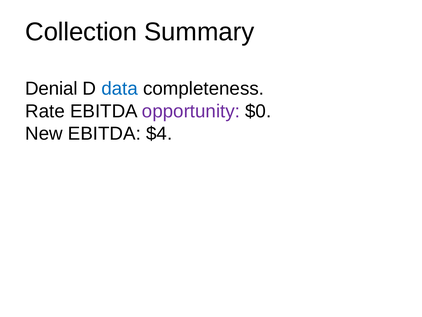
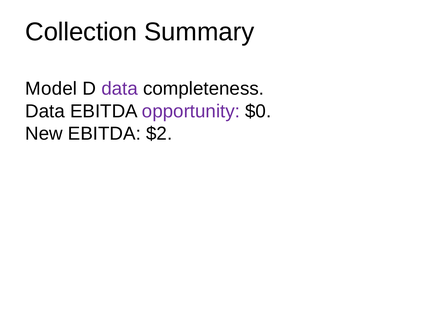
Denial: Denial -> Model (51, 88)
data colour: blue -> purple (120, 88)
Rate: Rate -> Data (45, 111)
$4: $4 -> $2 (159, 134)
